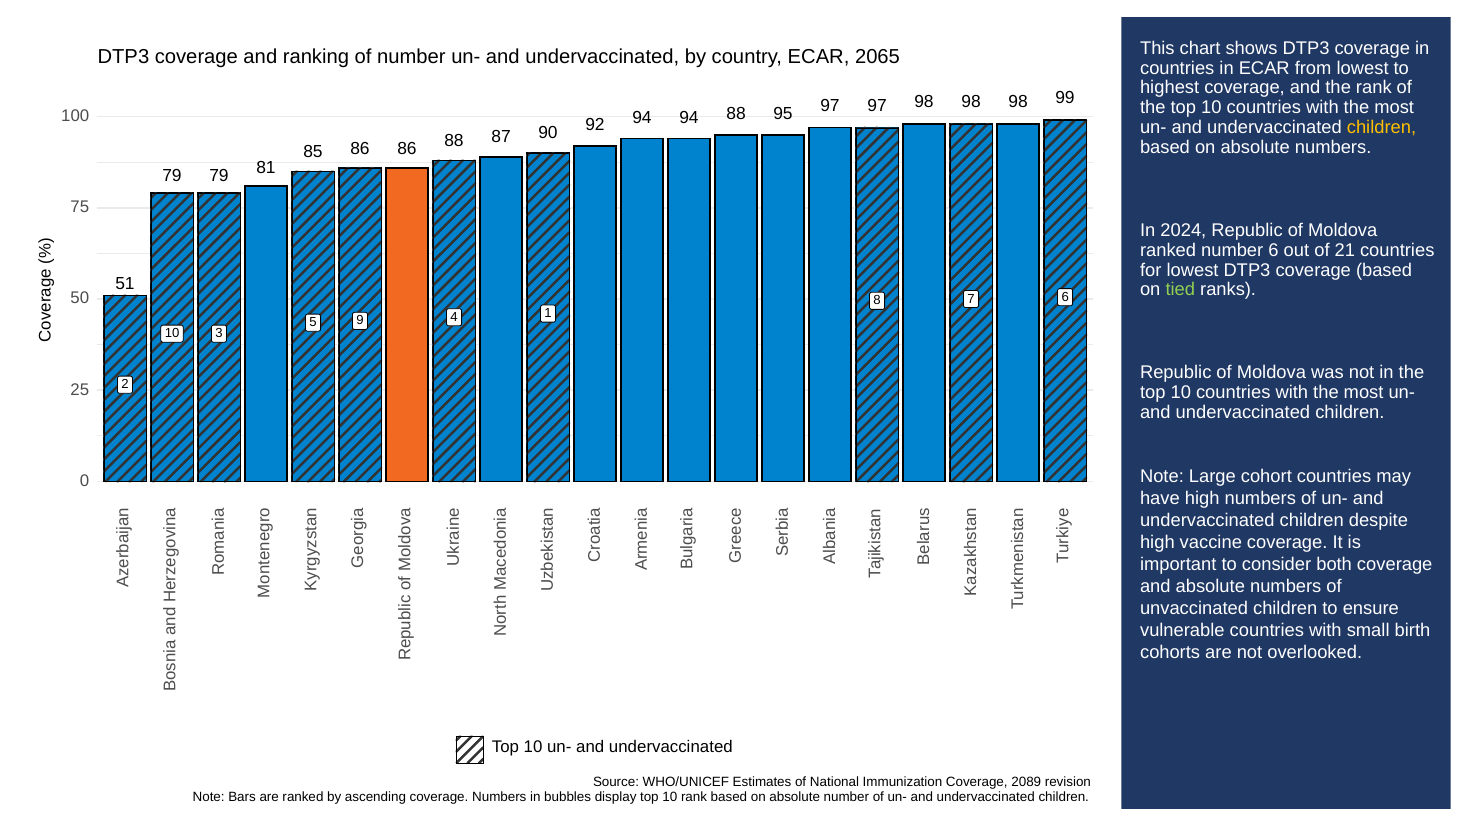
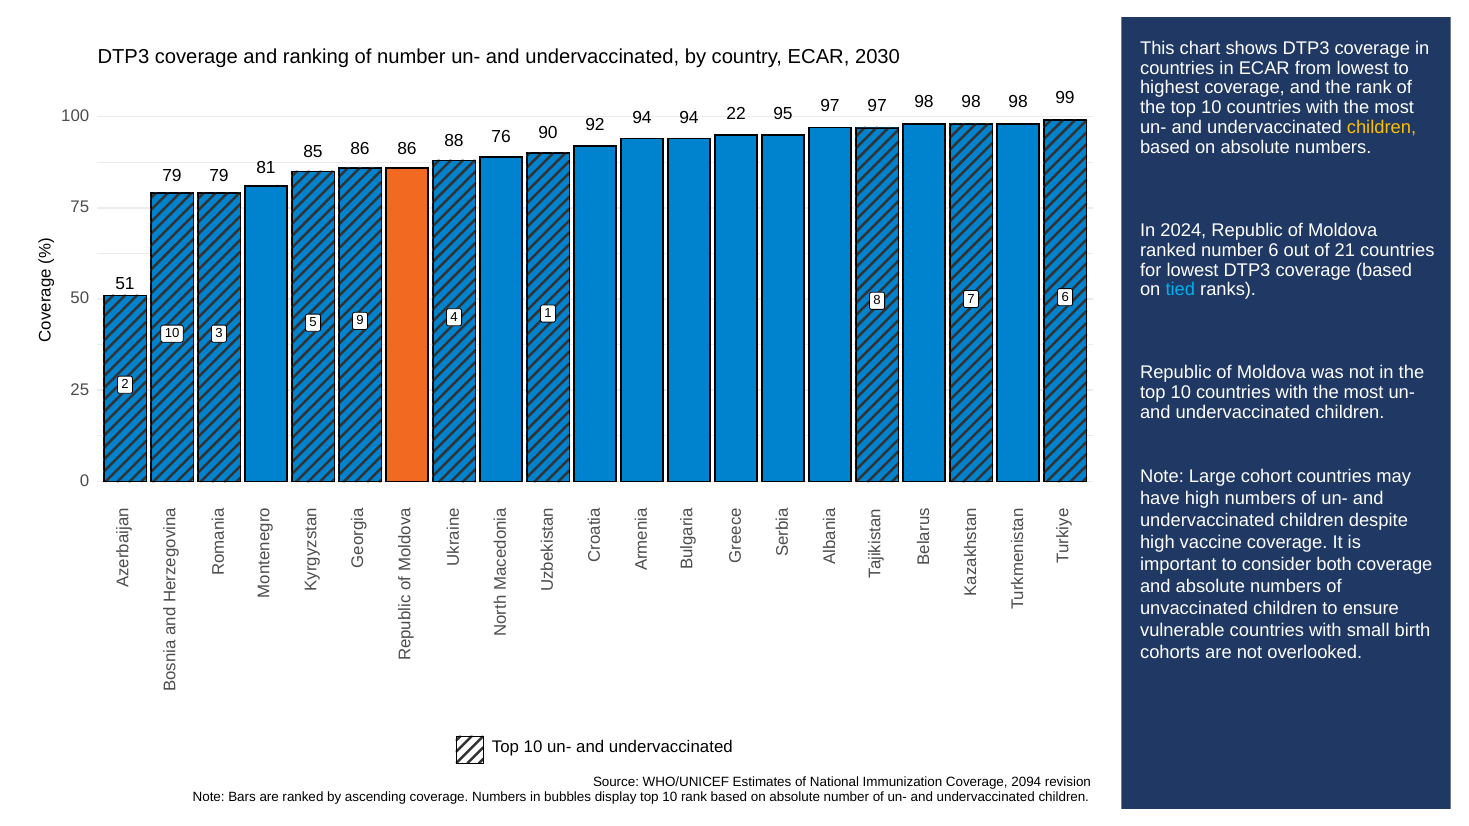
2065: 2065 -> 2030 (878, 57)
94 88: 88 -> 22 (736, 113)
87: 87 -> 76 (501, 137)
tied colour: light green -> light blue (1180, 290)
2089: 2089 -> 2094 (1026, 783)
